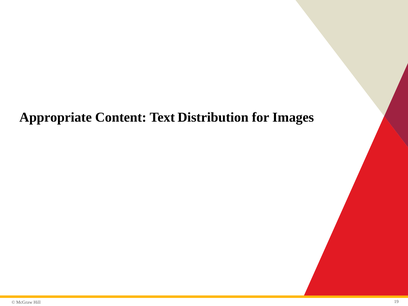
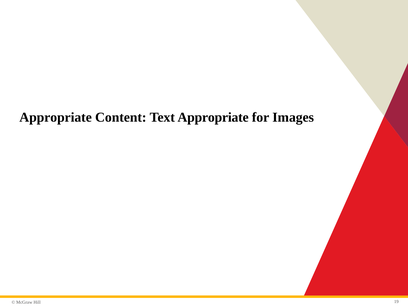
Text Distribution: Distribution -> Appropriate (213, 117)
